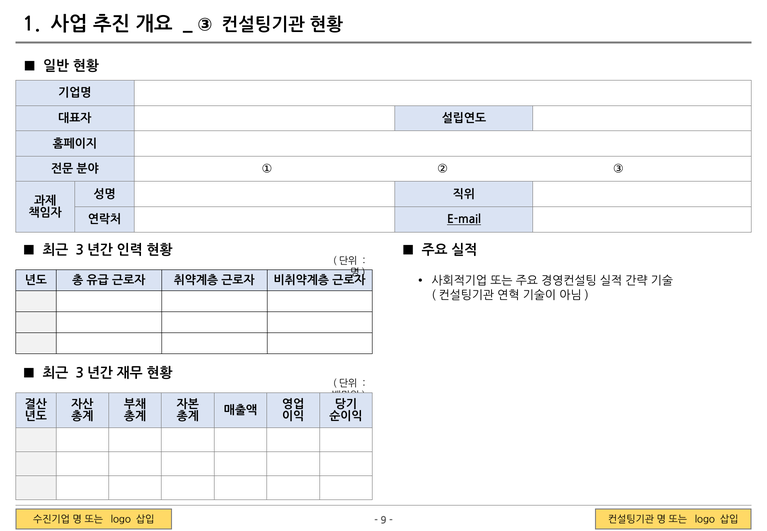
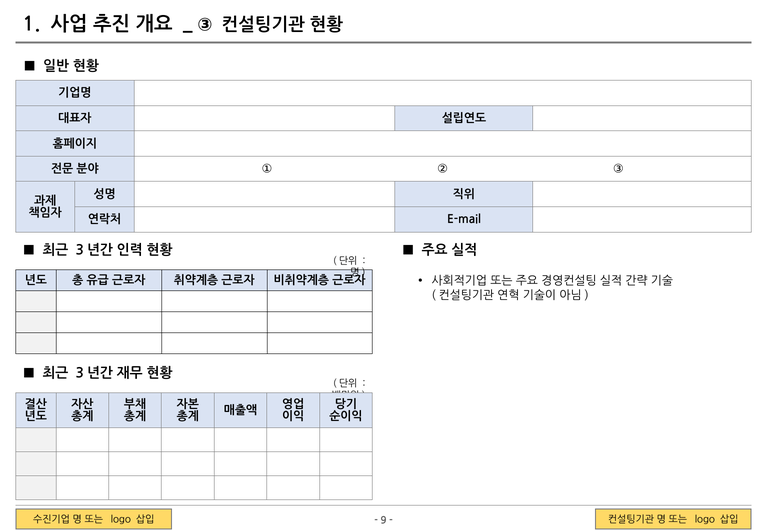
E-mail underline: present -> none (464, 220)
